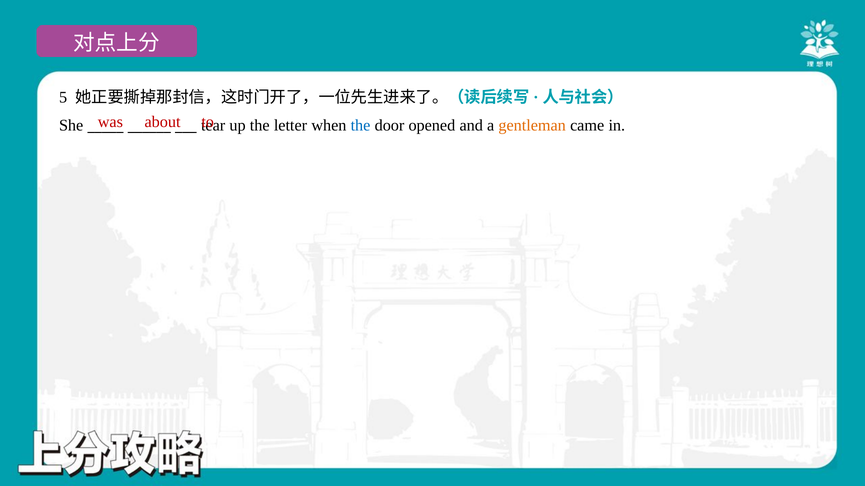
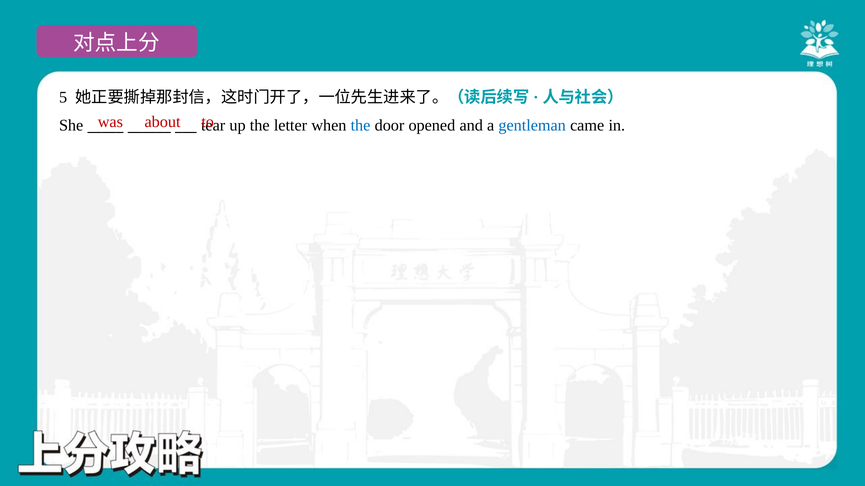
gentleman colour: orange -> blue (532, 126)
